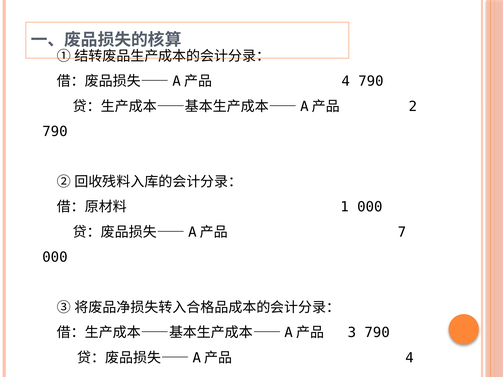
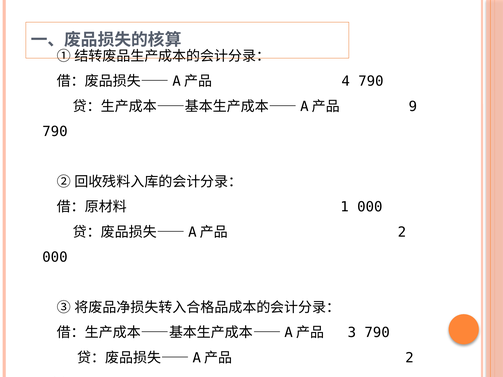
2: 2 -> 9 (413, 107)
7: 7 -> 2 (402, 232)
4: 4 -> 2 (409, 358)
